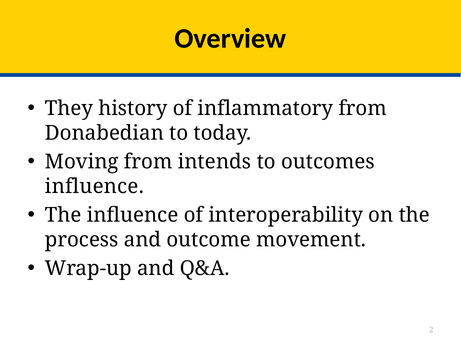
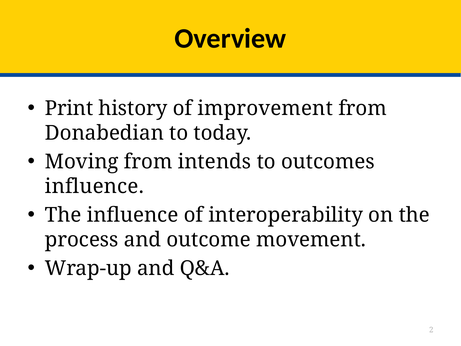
They: They -> Print (69, 108)
inflammatory: inflammatory -> improvement (265, 108)
